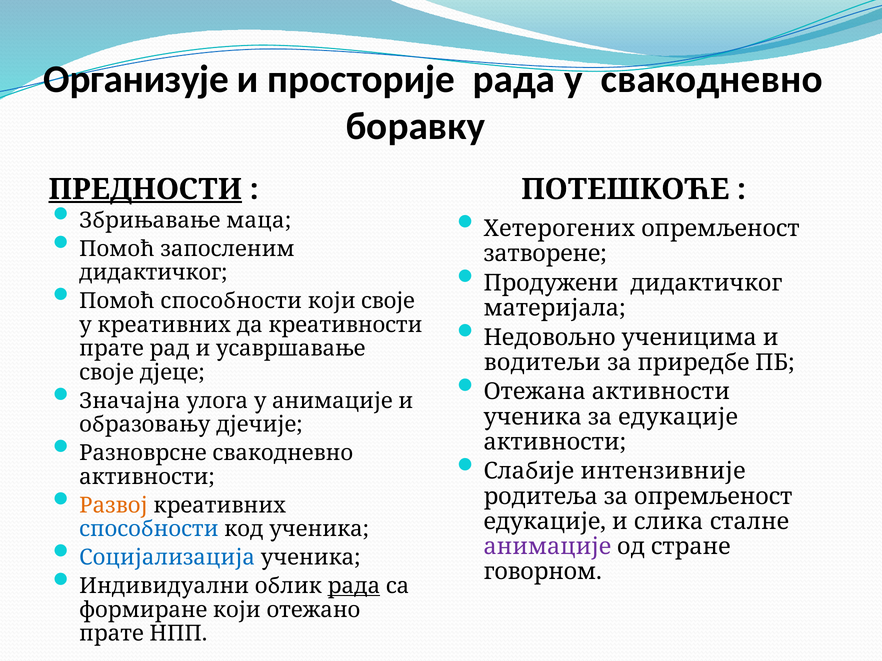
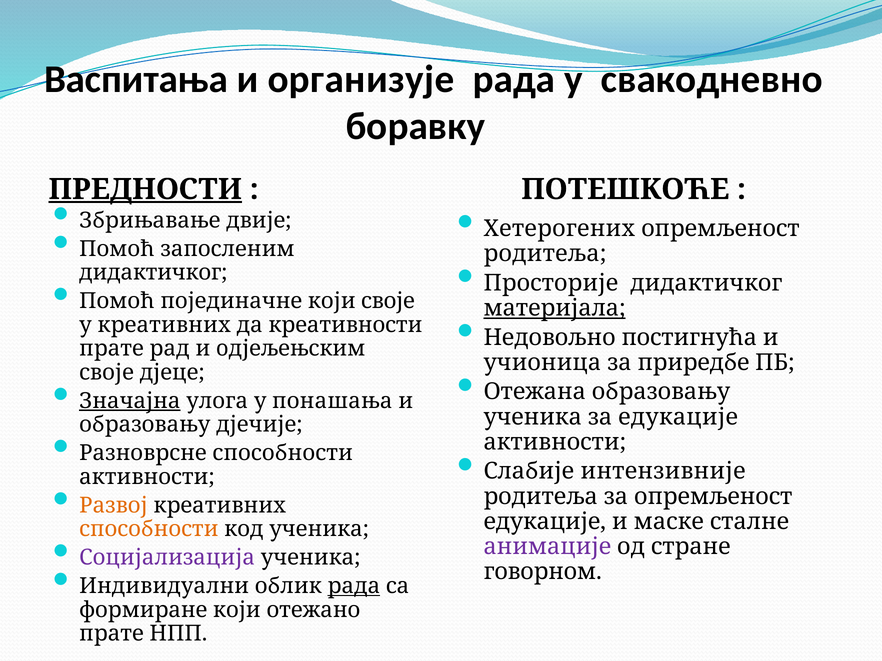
Организује: Организује -> Васпитања (136, 79)
просторије: просторије -> организује (361, 79)
маца: маца -> двије (259, 221)
затворене: затворене -> родитеља (545, 254)
Продужени: Продужени -> Просторије (551, 283)
Помоћ способности: способности -> појединачне (231, 301)
материјала underline: none -> present (555, 308)
ученицима: ученицима -> постигнућа (689, 338)
усавршавање: усавршавање -> oдјељењским (291, 349)
водитељи: водитељи -> учионица (542, 363)
Отежана активности: активности -> образовању (661, 392)
Значајна underline: none -> present (130, 401)
у анимације: анимације -> понашања (332, 401)
Разноврсне свакодневно: свакодневно -> способности (283, 453)
слика: слика -> маске (669, 522)
способности colour: blue -> orange (149, 530)
Социјализација colour: blue -> purple (167, 558)
